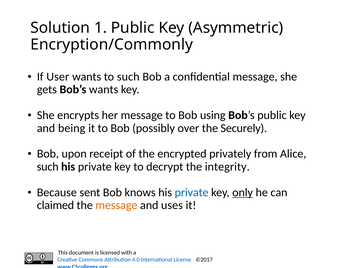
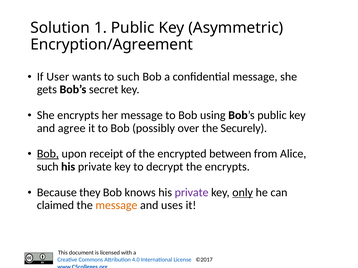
Encryption/Commonly: Encryption/Commonly -> Encryption/Agreement (112, 45)
Bob’s wants: wants -> secret (104, 90)
being: being -> agree (72, 128)
Bob underline: none -> present (48, 154)
privately: privately -> between (230, 154)
the integrity: integrity -> encrypts (227, 167)
sent: sent -> they (90, 193)
private colour: blue -> purple (192, 193)
